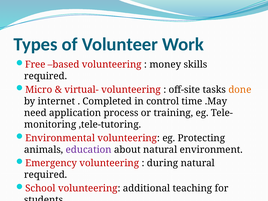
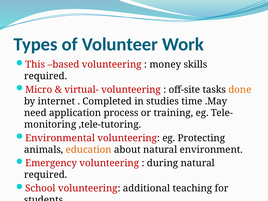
Free: Free -> This (35, 65)
control: control -> studies (163, 101)
education colour: purple -> orange (89, 150)
